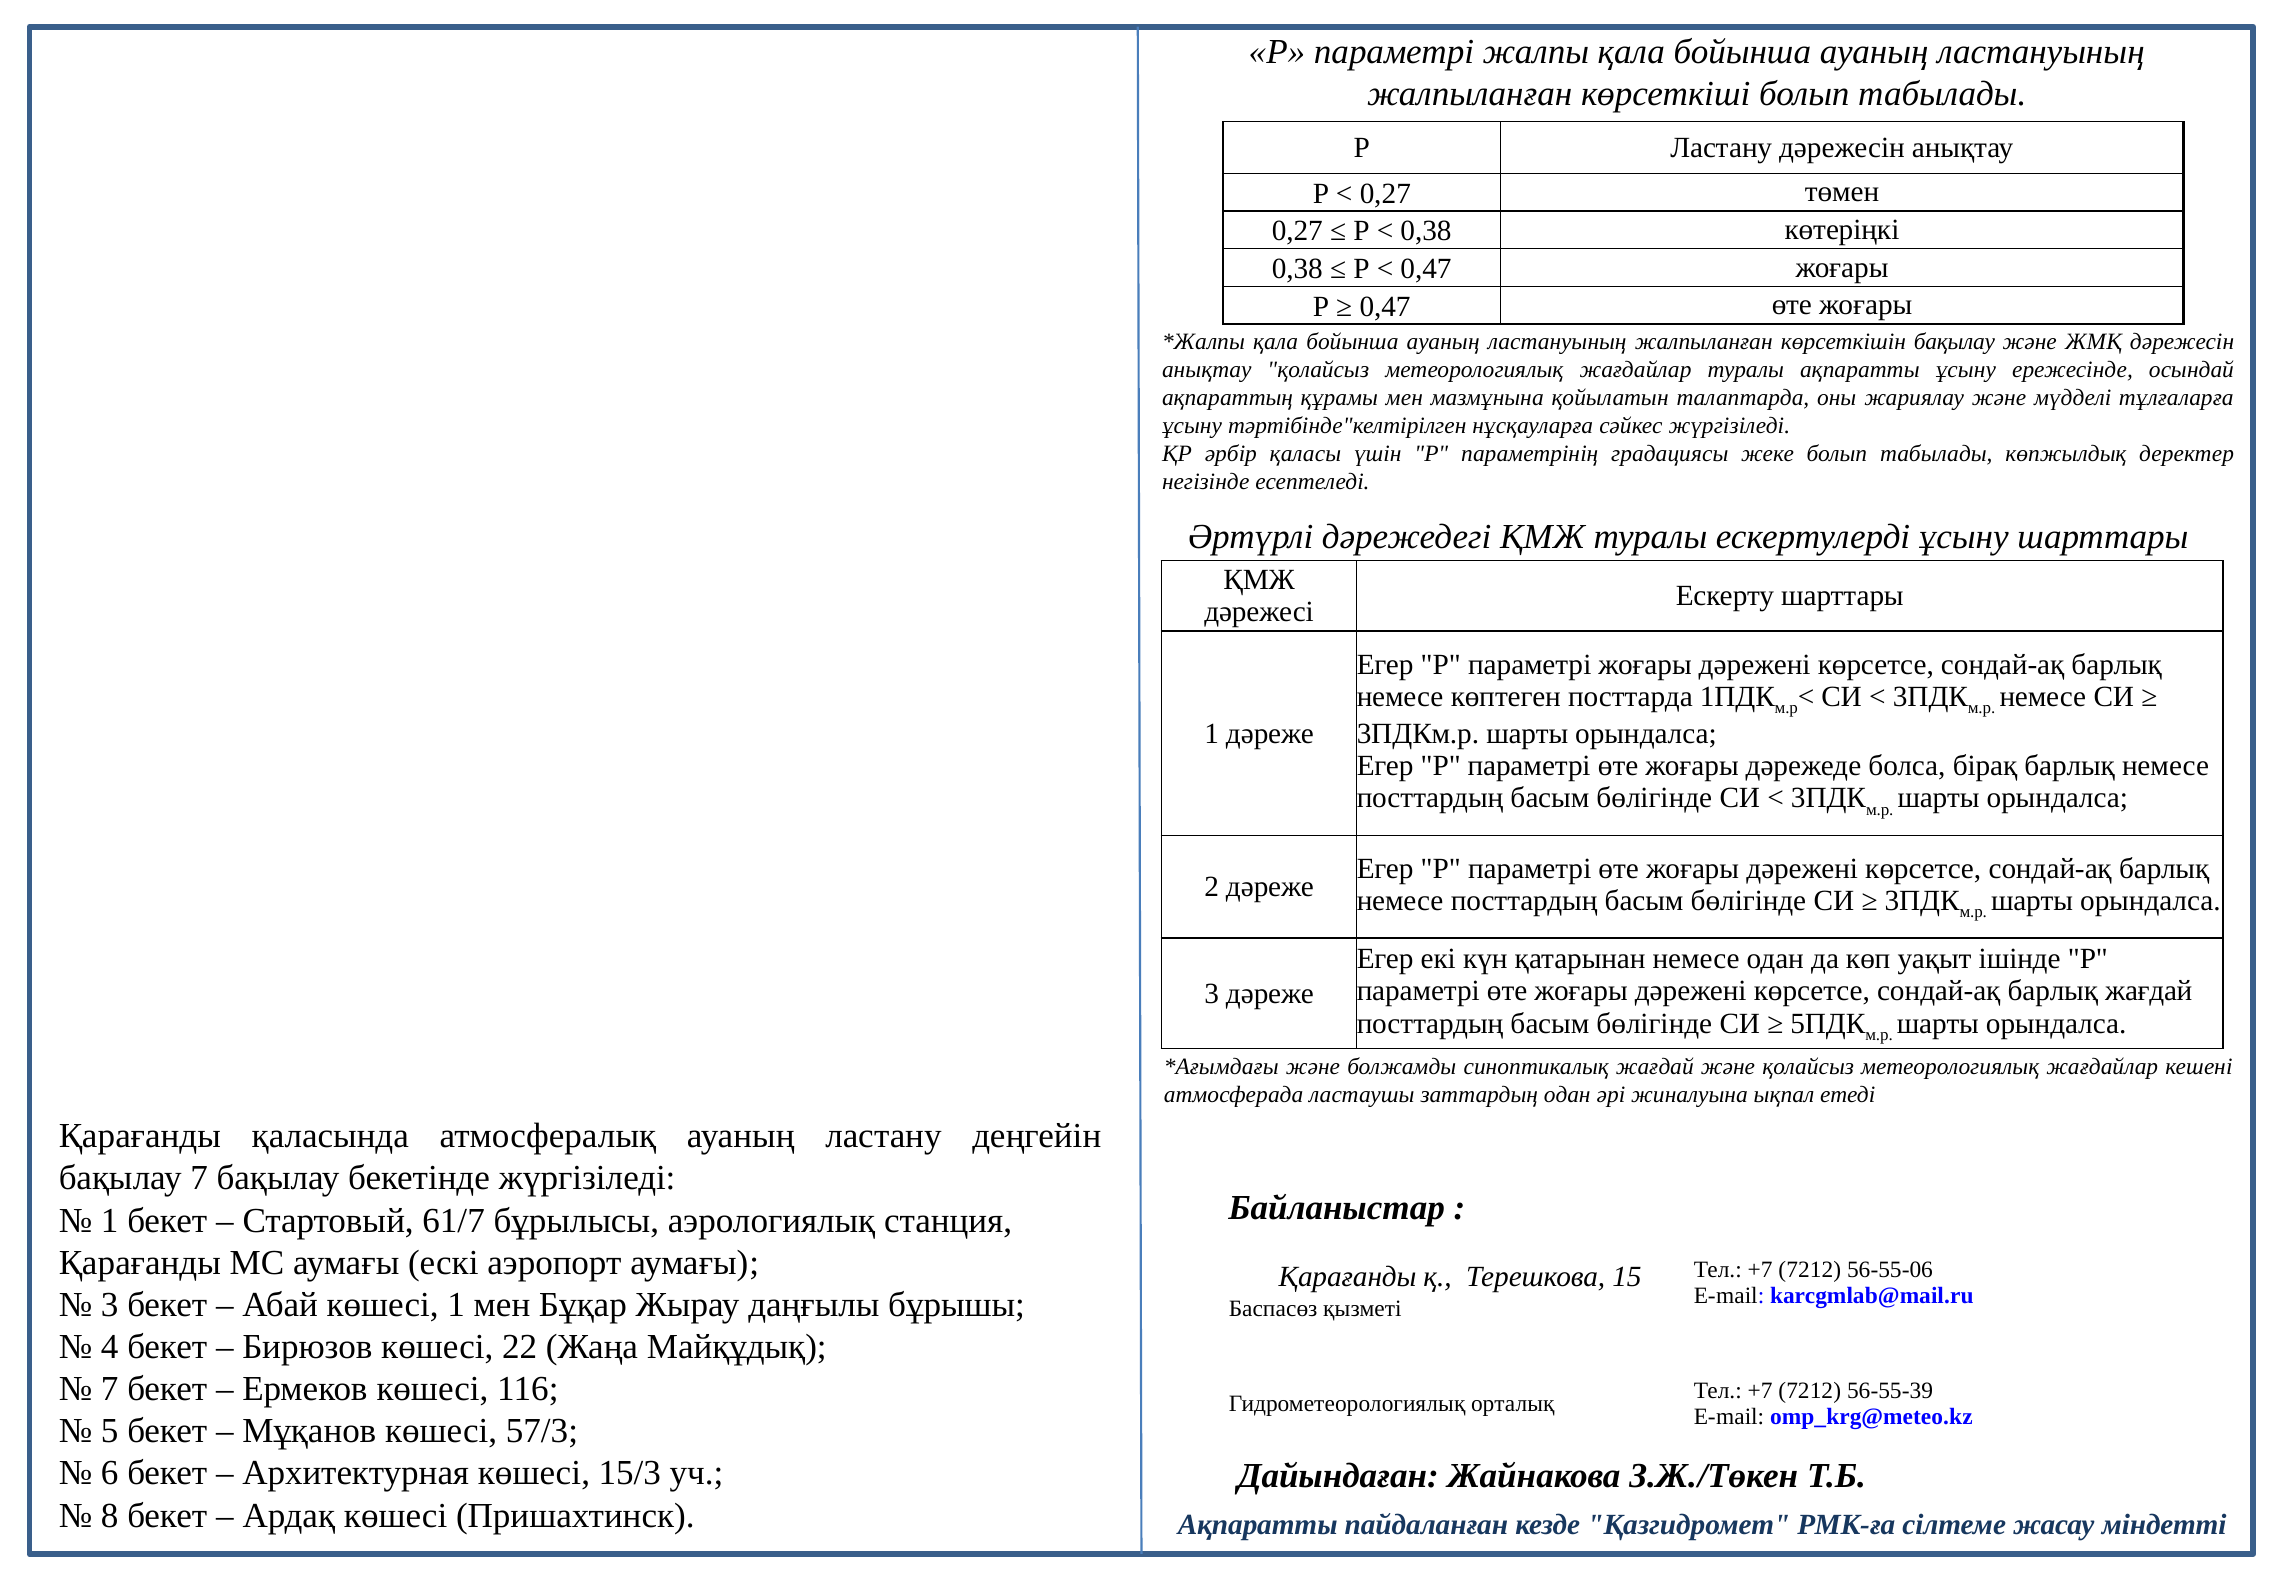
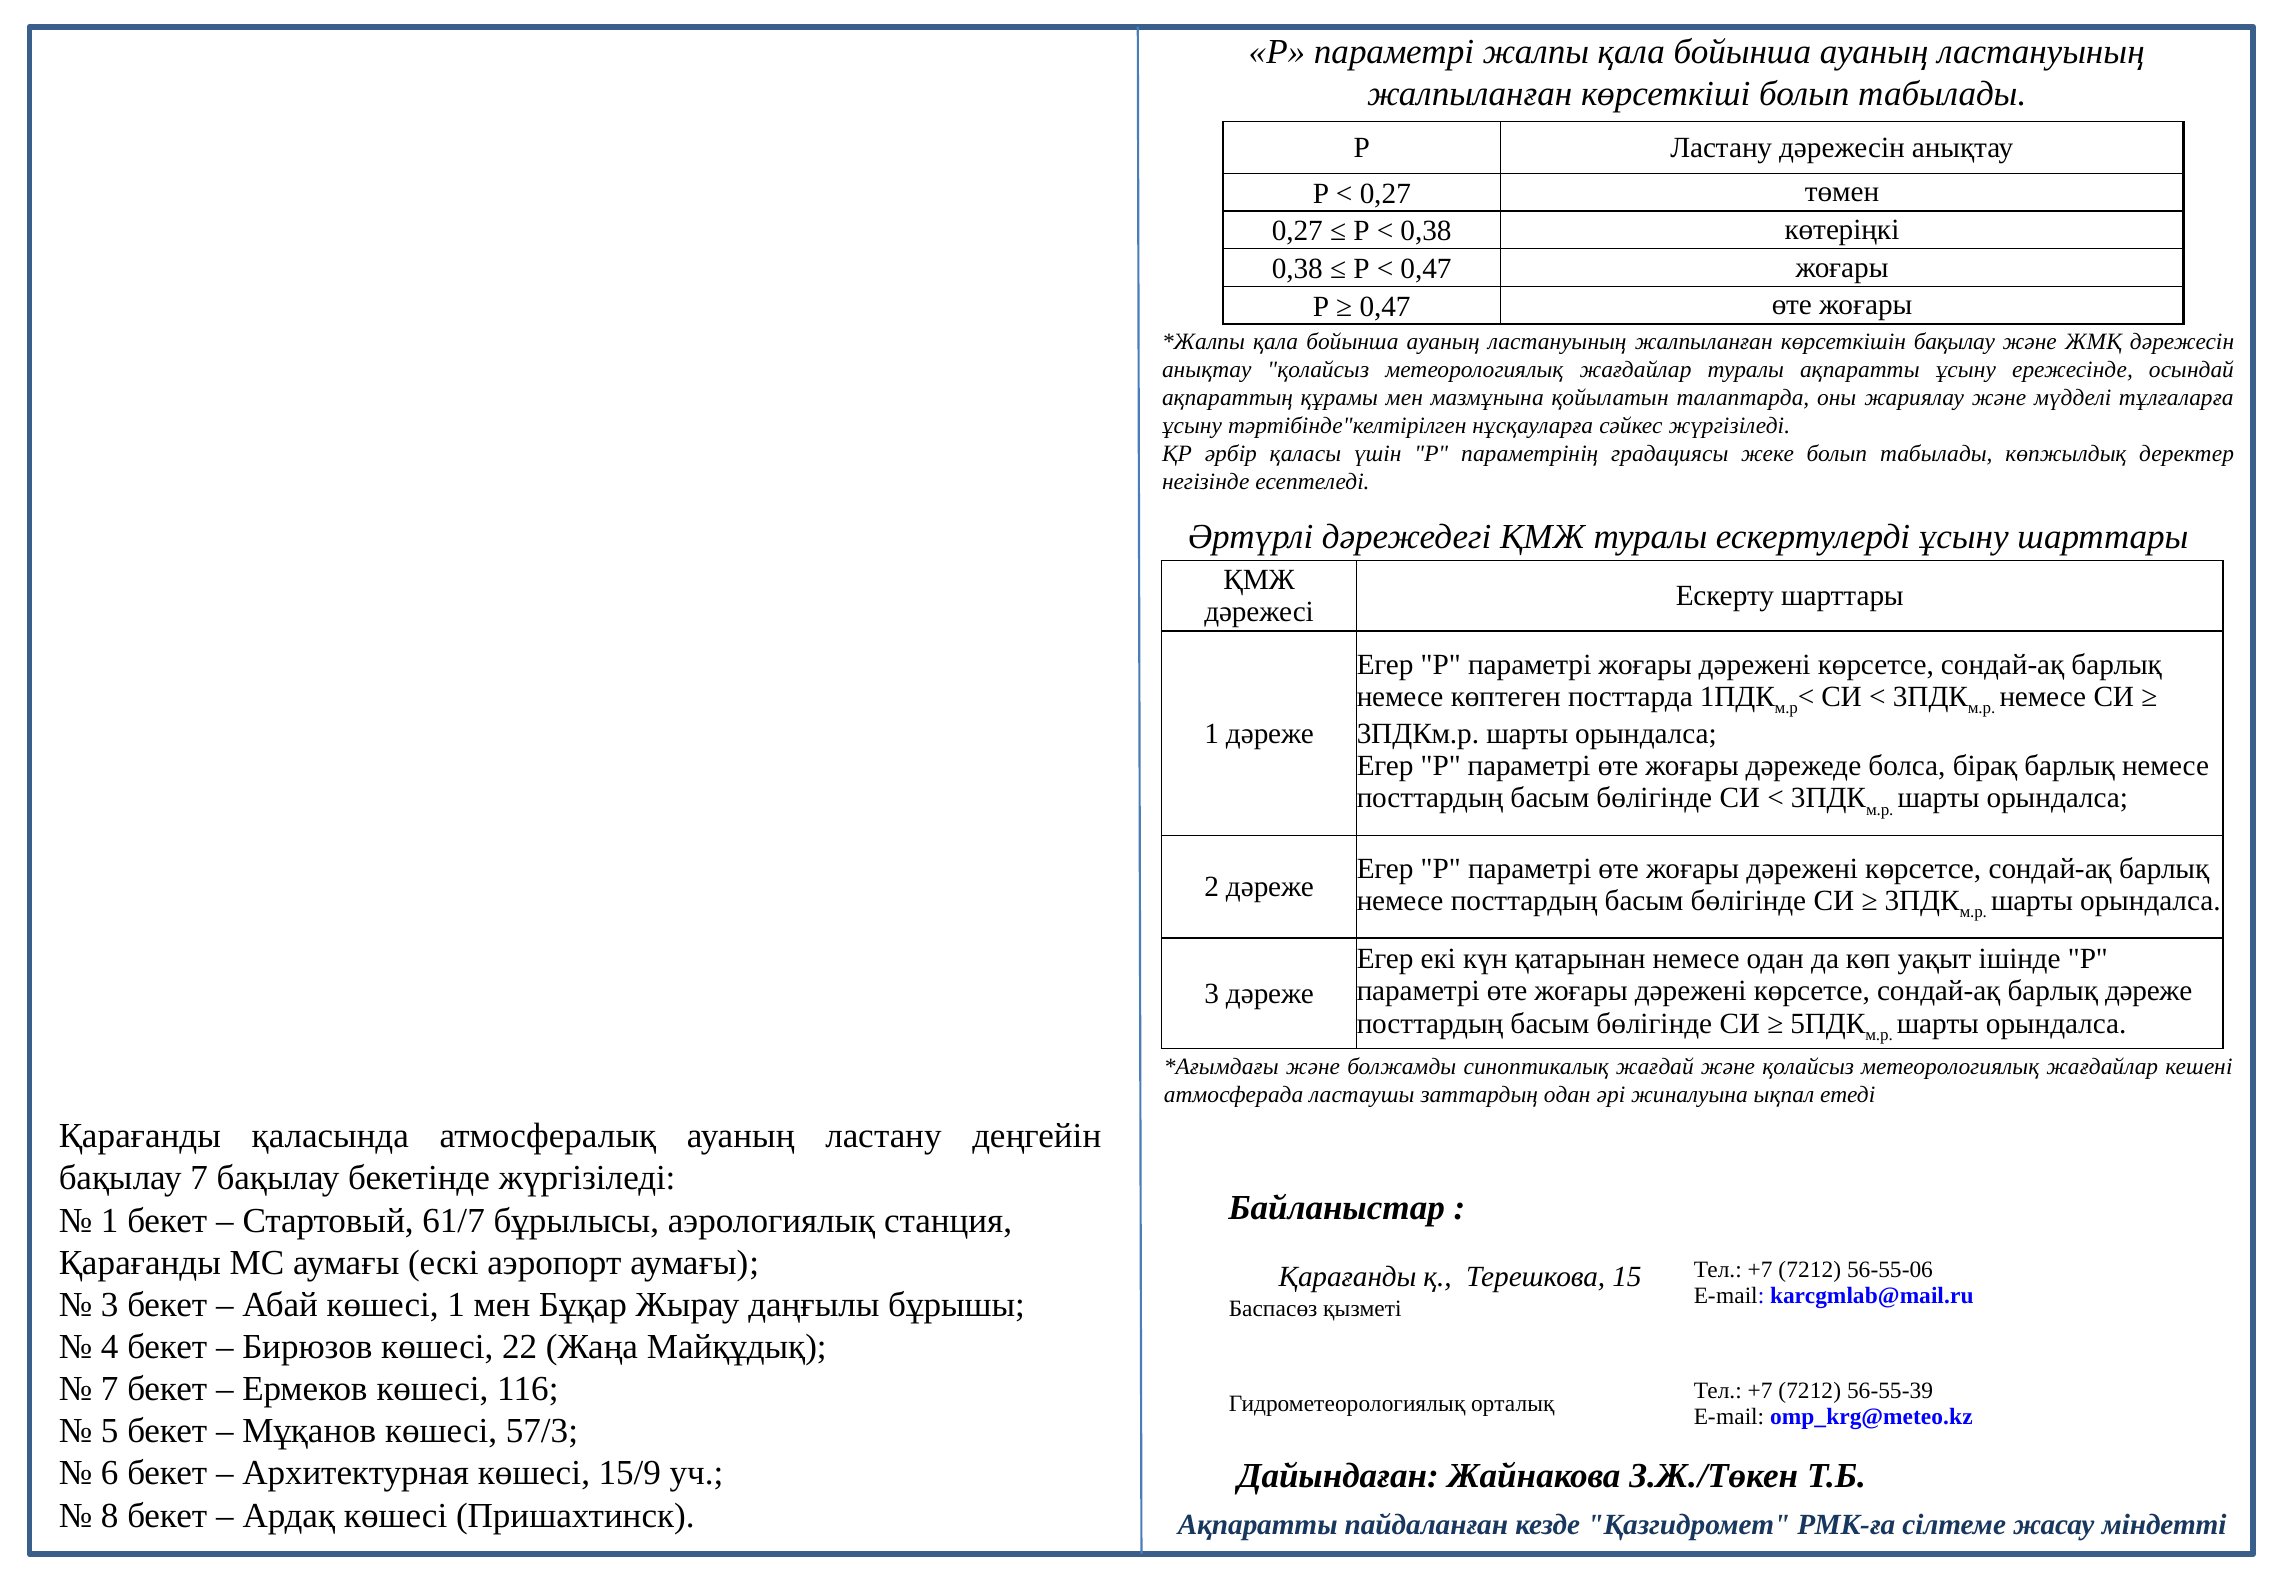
барлық жағдай: жағдай -> дәреже (2149, 991)
15/3: 15/3 -> 15/9 (630, 1473)
